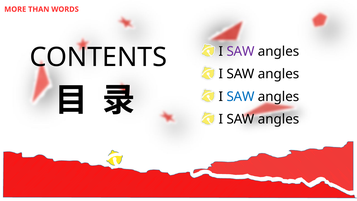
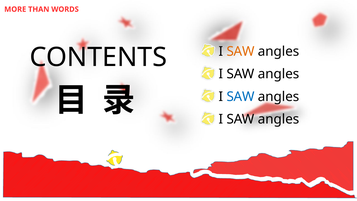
SAW colour: purple -> orange (241, 51)
